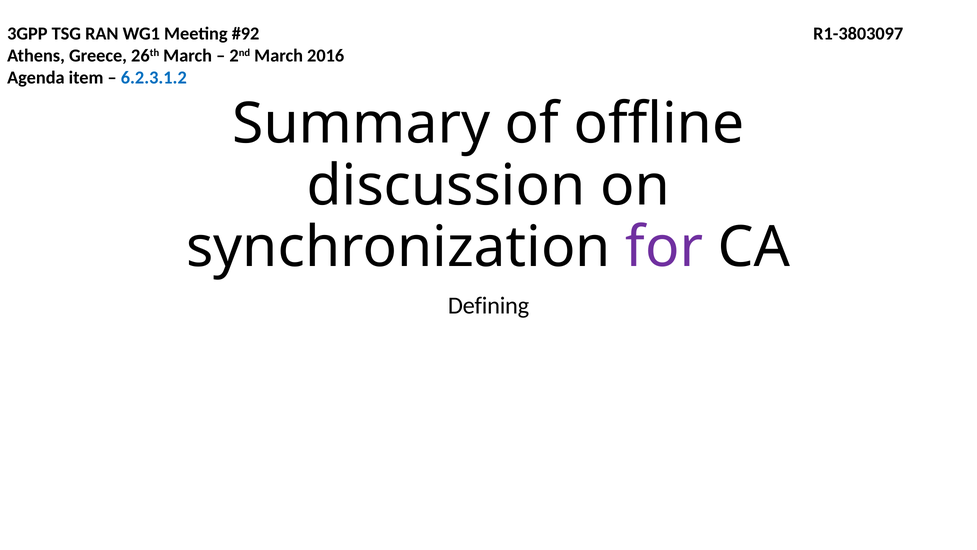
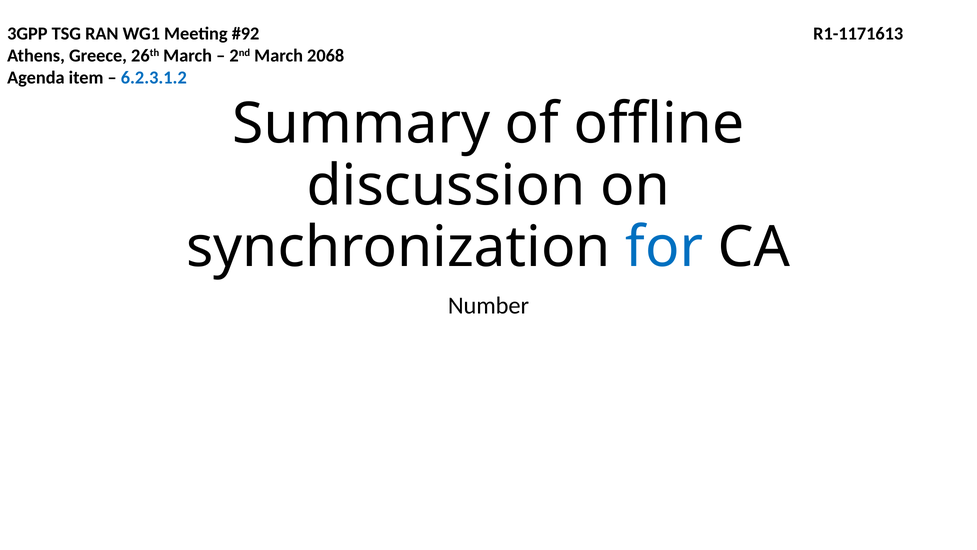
R1-3803097: R1-3803097 -> R1-1171613 (858, 34)
2016: 2016 -> 2068 (326, 56)
for colour: purple -> blue (664, 247)
Defining: Defining -> Number (488, 305)
